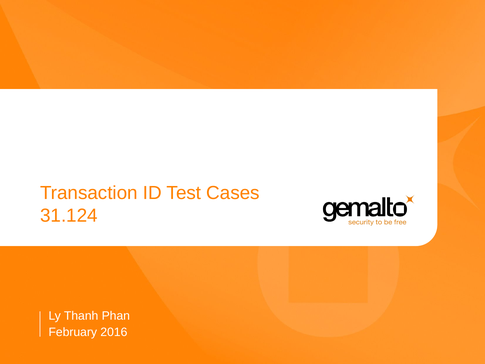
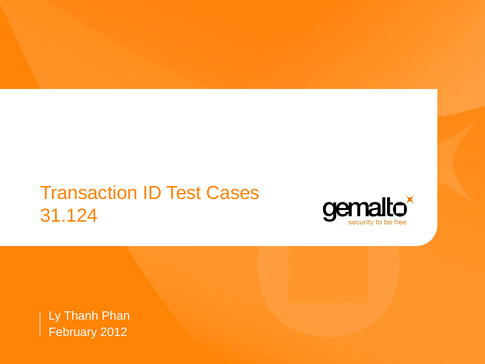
2016: 2016 -> 2012 (114, 332)
